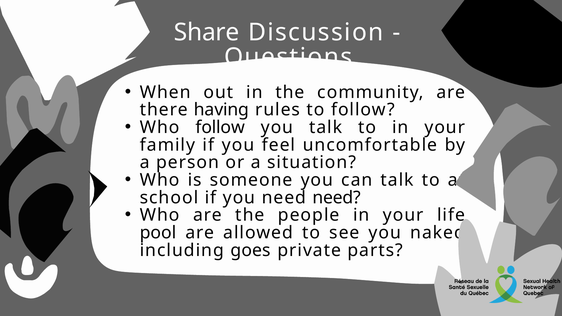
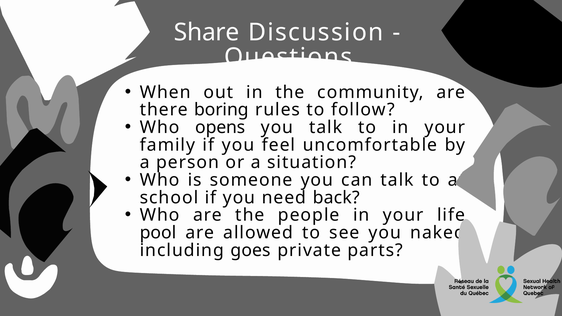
having: having -> boring (221, 110)
Who follow: follow -> opens (220, 127)
need need: need -> back (336, 198)
